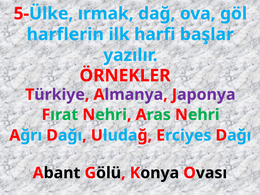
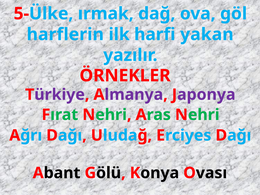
başlar: başlar -> yakan (207, 34)
